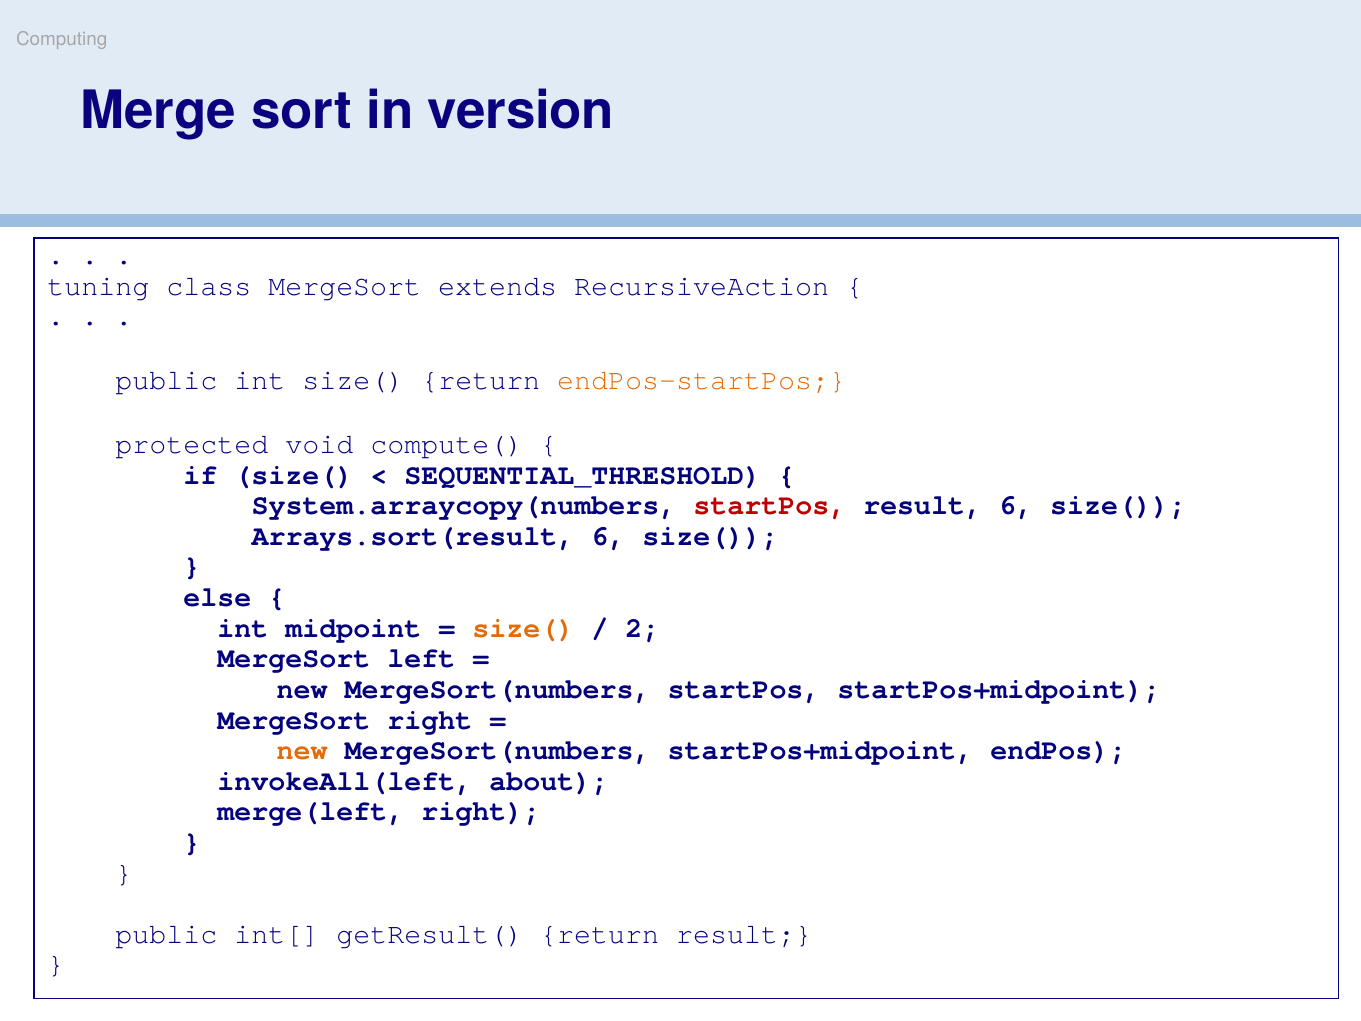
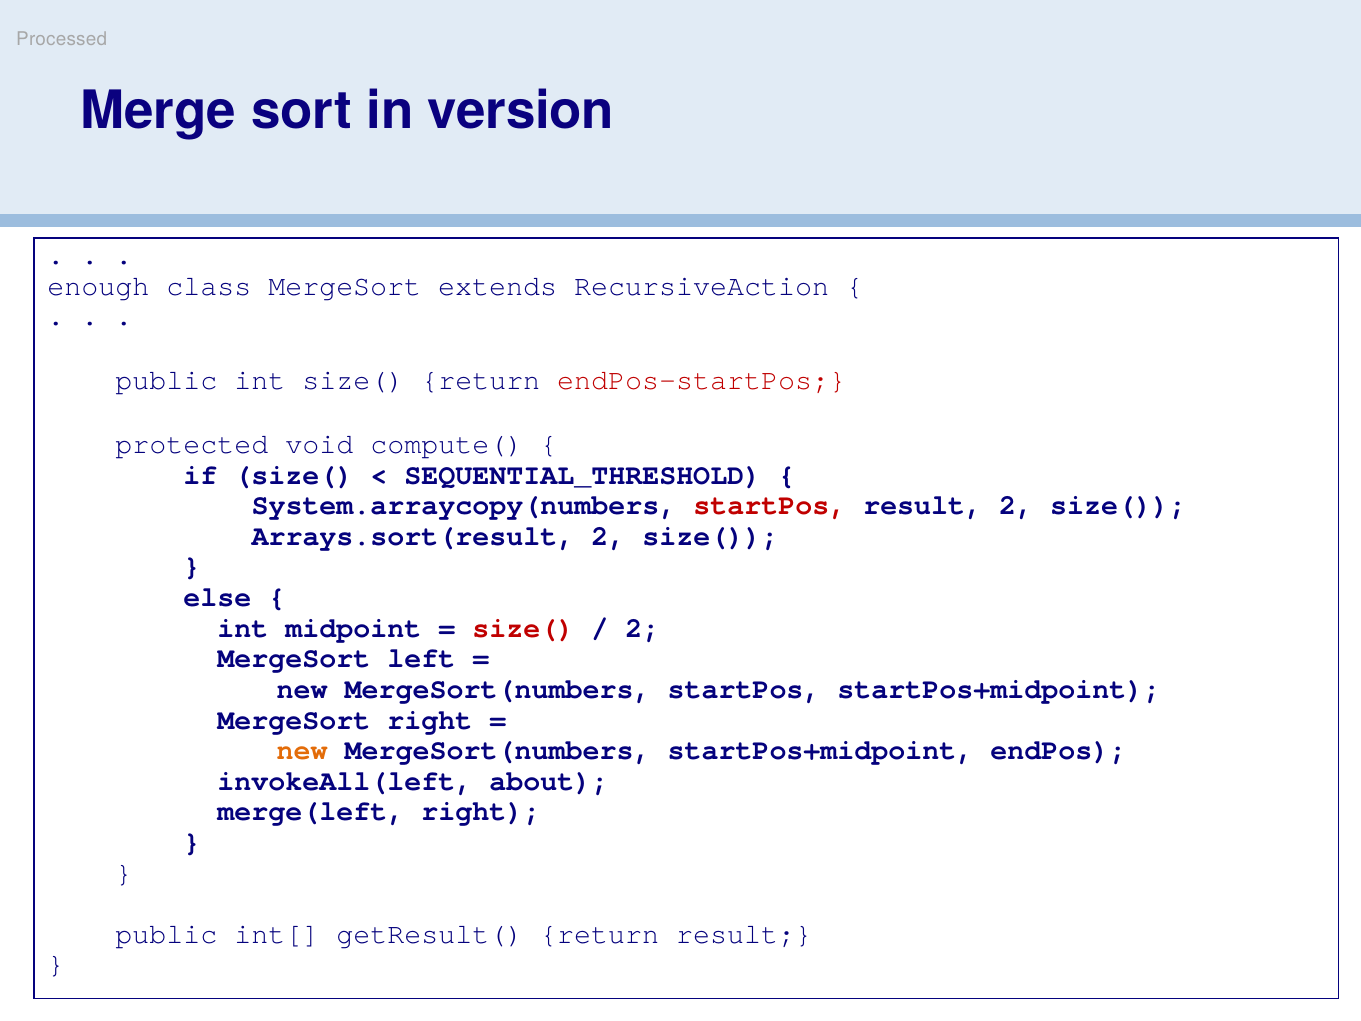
Computing: Computing -> Processed (62, 39)
tuning: tuning -> enough (98, 286)
endPos-startPos colour: orange -> red (702, 380)
result 6: 6 -> 2 (1016, 505)
Arrays.sort(result 6: 6 -> 2 (608, 536)
size( colour: orange -> red (523, 628)
